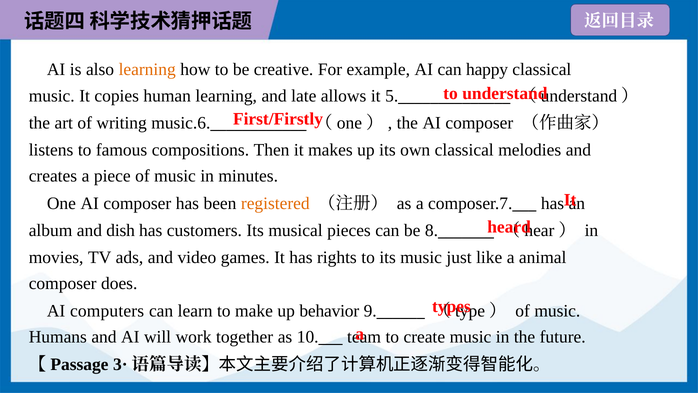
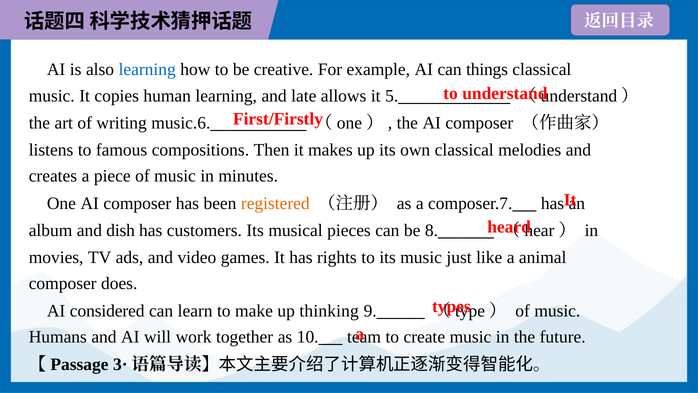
learning colour: orange -> blue (147, 69)
happy: happy -> things (487, 69)
computers: computers -> considered (107, 311)
behavior: behavior -> thinking (329, 311)
